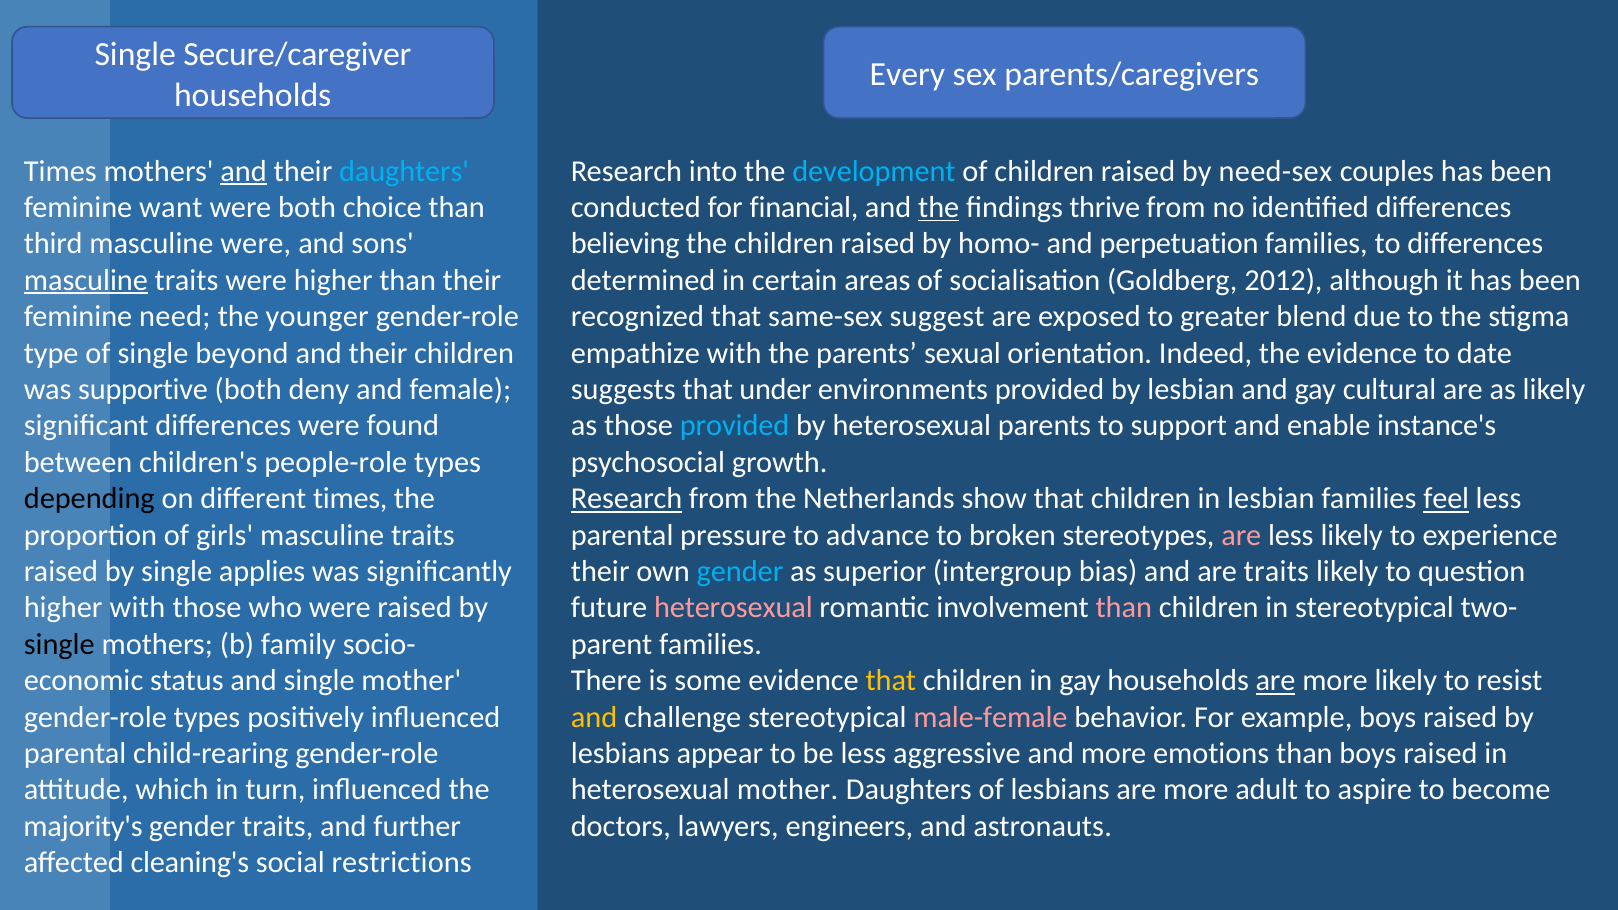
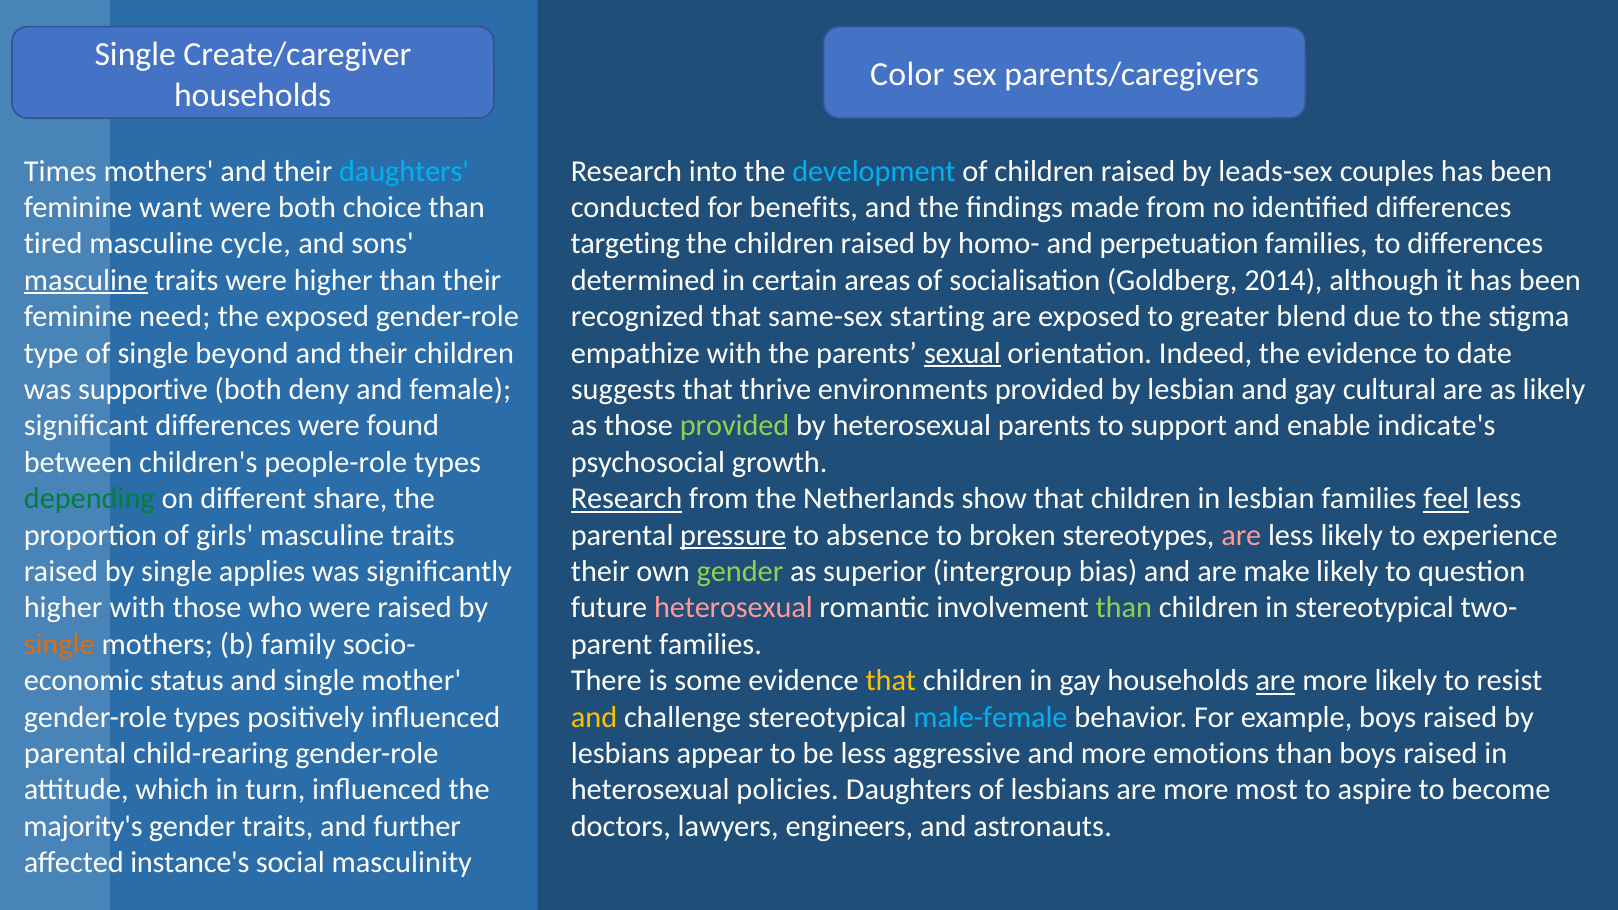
Secure/caregiver: Secure/caregiver -> Create/caregiver (297, 55)
Every: Every -> Color (907, 75)
and underline: present -> none (244, 171)
need-sex: need-sex -> leads-sex (1276, 171)
financial: financial -> benefits (804, 208)
the underline: present -> none (939, 208)
thrive: thrive -> made (1105, 208)
third: third -> tired (53, 244)
masculine were: were -> cycle (256, 244)
believing: believing -> targeting (625, 244)
2012: 2012 -> 2014 (1283, 280)
the younger: younger -> exposed (317, 317)
suggest: suggest -> starting (937, 317)
sexual underline: none -> present (962, 353)
under: under -> thrive (775, 390)
provided colour: light blue -> light green (735, 426)
instance's: instance's -> indicate's (1436, 426)
depending colour: black -> green (89, 499)
different times: times -> share (350, 499)
pressure underline: none -> present (733, 535)
advance: advance -> absence (878, 535)
gender colour: light blue -> light green (740, 572)
are traits: traits -> make (1277, 572)
than colour: pink -> light green (1124, 608)
single colour: black -> orange (59, 644)
male-female colour: pink -> light blue (990, 717)
heterosexual mother: mother -> policies (788, 790)
adult: adult -> most (1267, 790)
cleaning's: cleaning's -> instance's (190, 863)
restrictions: restrictions -> masculinity (402, 863)
